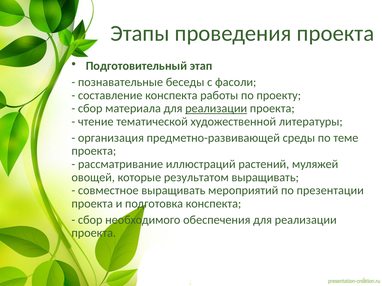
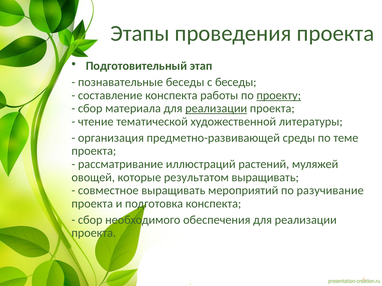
с фасоли: фасоли -> беседы (236, 82)
проекту underline: none -> present (279, 95)
презентации: презентации -> разучивание (330, 191)
